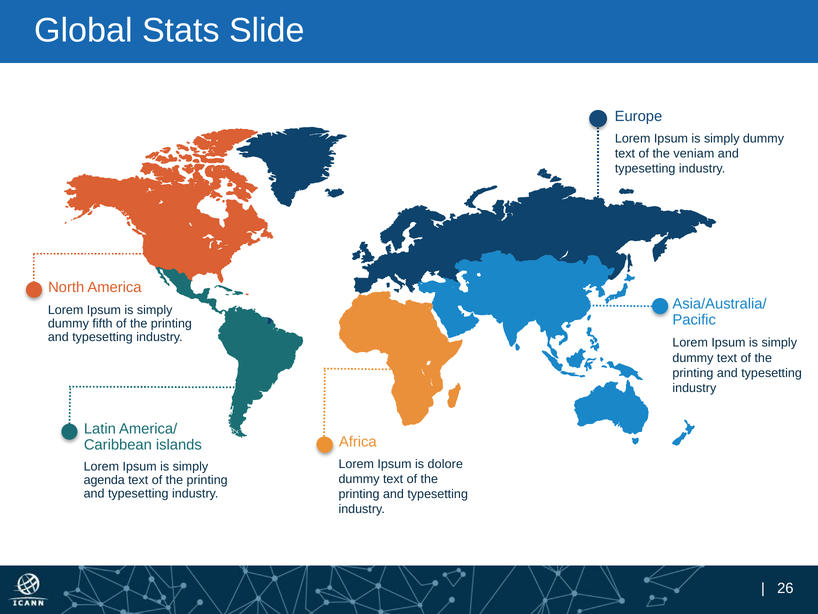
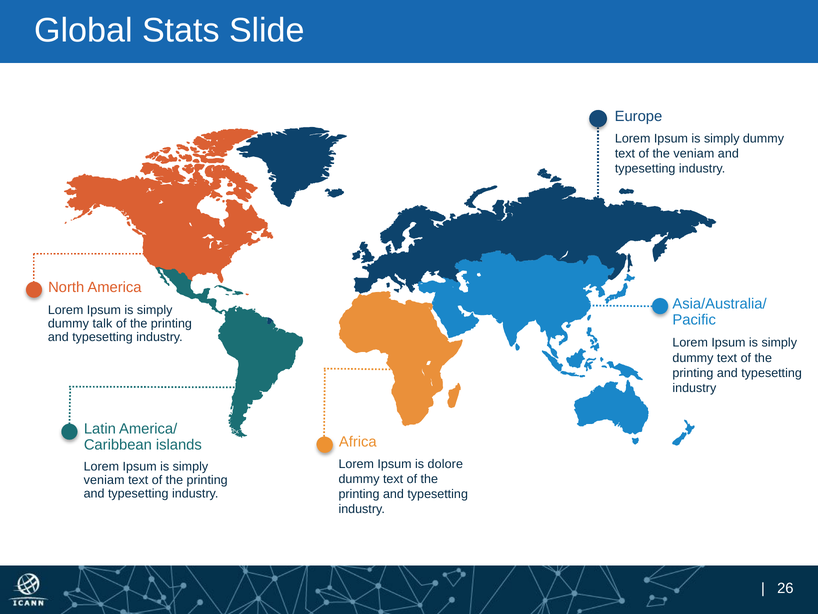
fifth: fifth -> talk (102, 323)
agenda: agenda -> veniam (104, 480)
